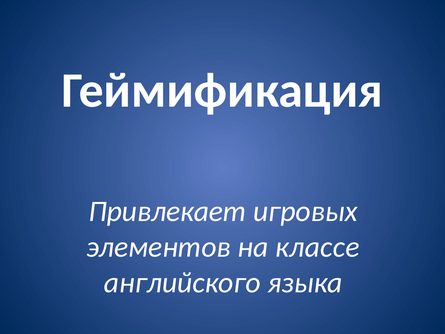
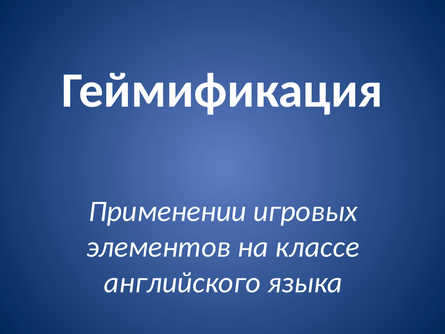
Привлекает: Привлекает -> Применении (167, 211)
